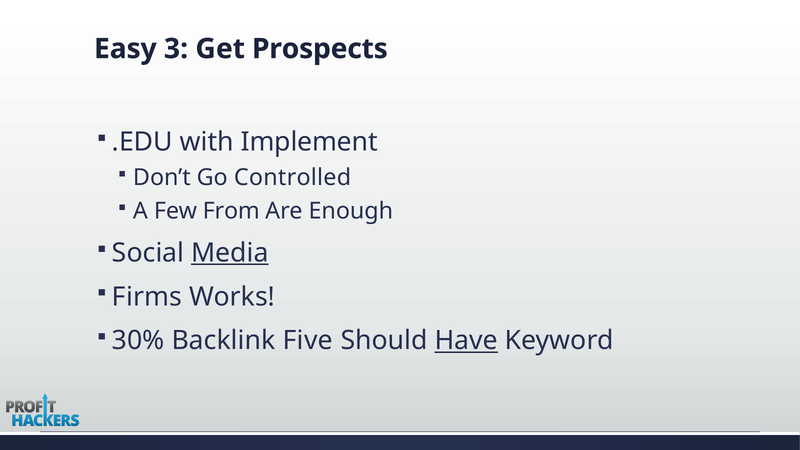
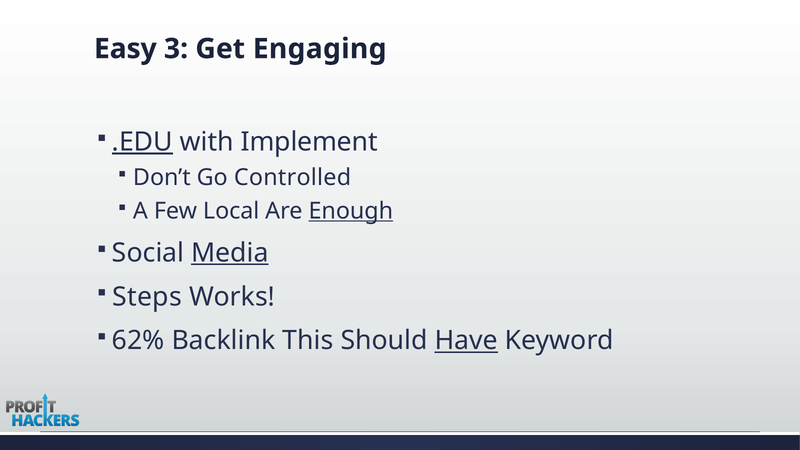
Prospects: Prospects -> Engaging (320, 49)
.EDU underline: none -> present (142, 142)
From: From -> Local (231, 211)
Enough underline: none -> present (351, 211)
Firms: Firms -> Steps (147, 297)
30%: 30% -> 62% (138, 341)
Five: Five -> This (308, 341)
